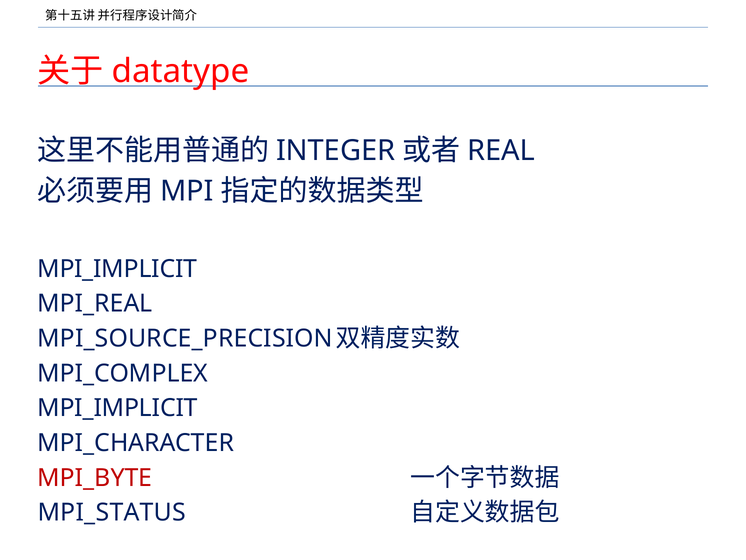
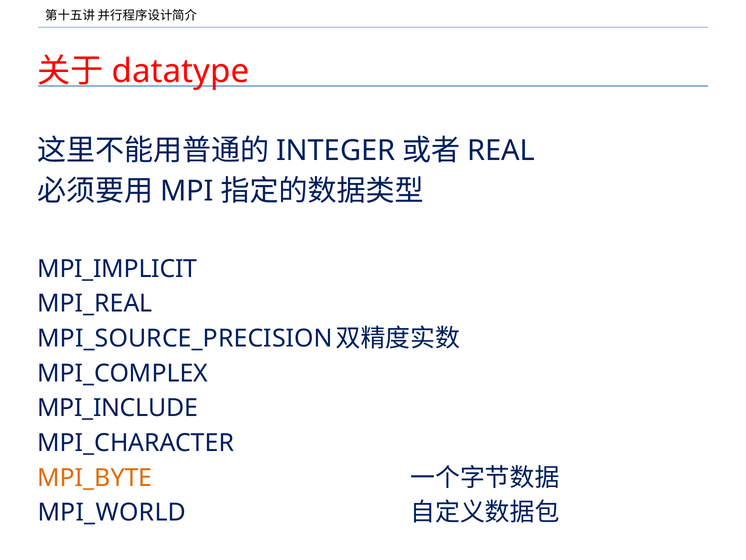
MPI_IMPLICIT: MPI_IMPLICIT -> MPI_INCLUDE (117, 408)
MPI_BYTE colour: red -> orange (95, 477)
MPI_STATUS: MPI_STATUS -> MPI_WORLD (112, 512)
